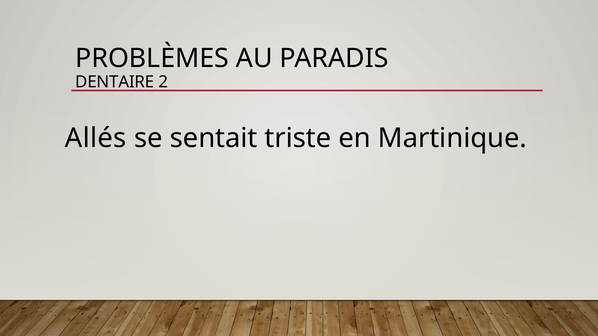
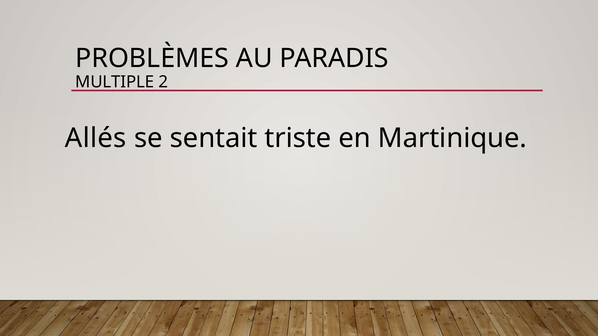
DENTAIRE: DENTAIRE -> MULTIPLE (115, 82)
